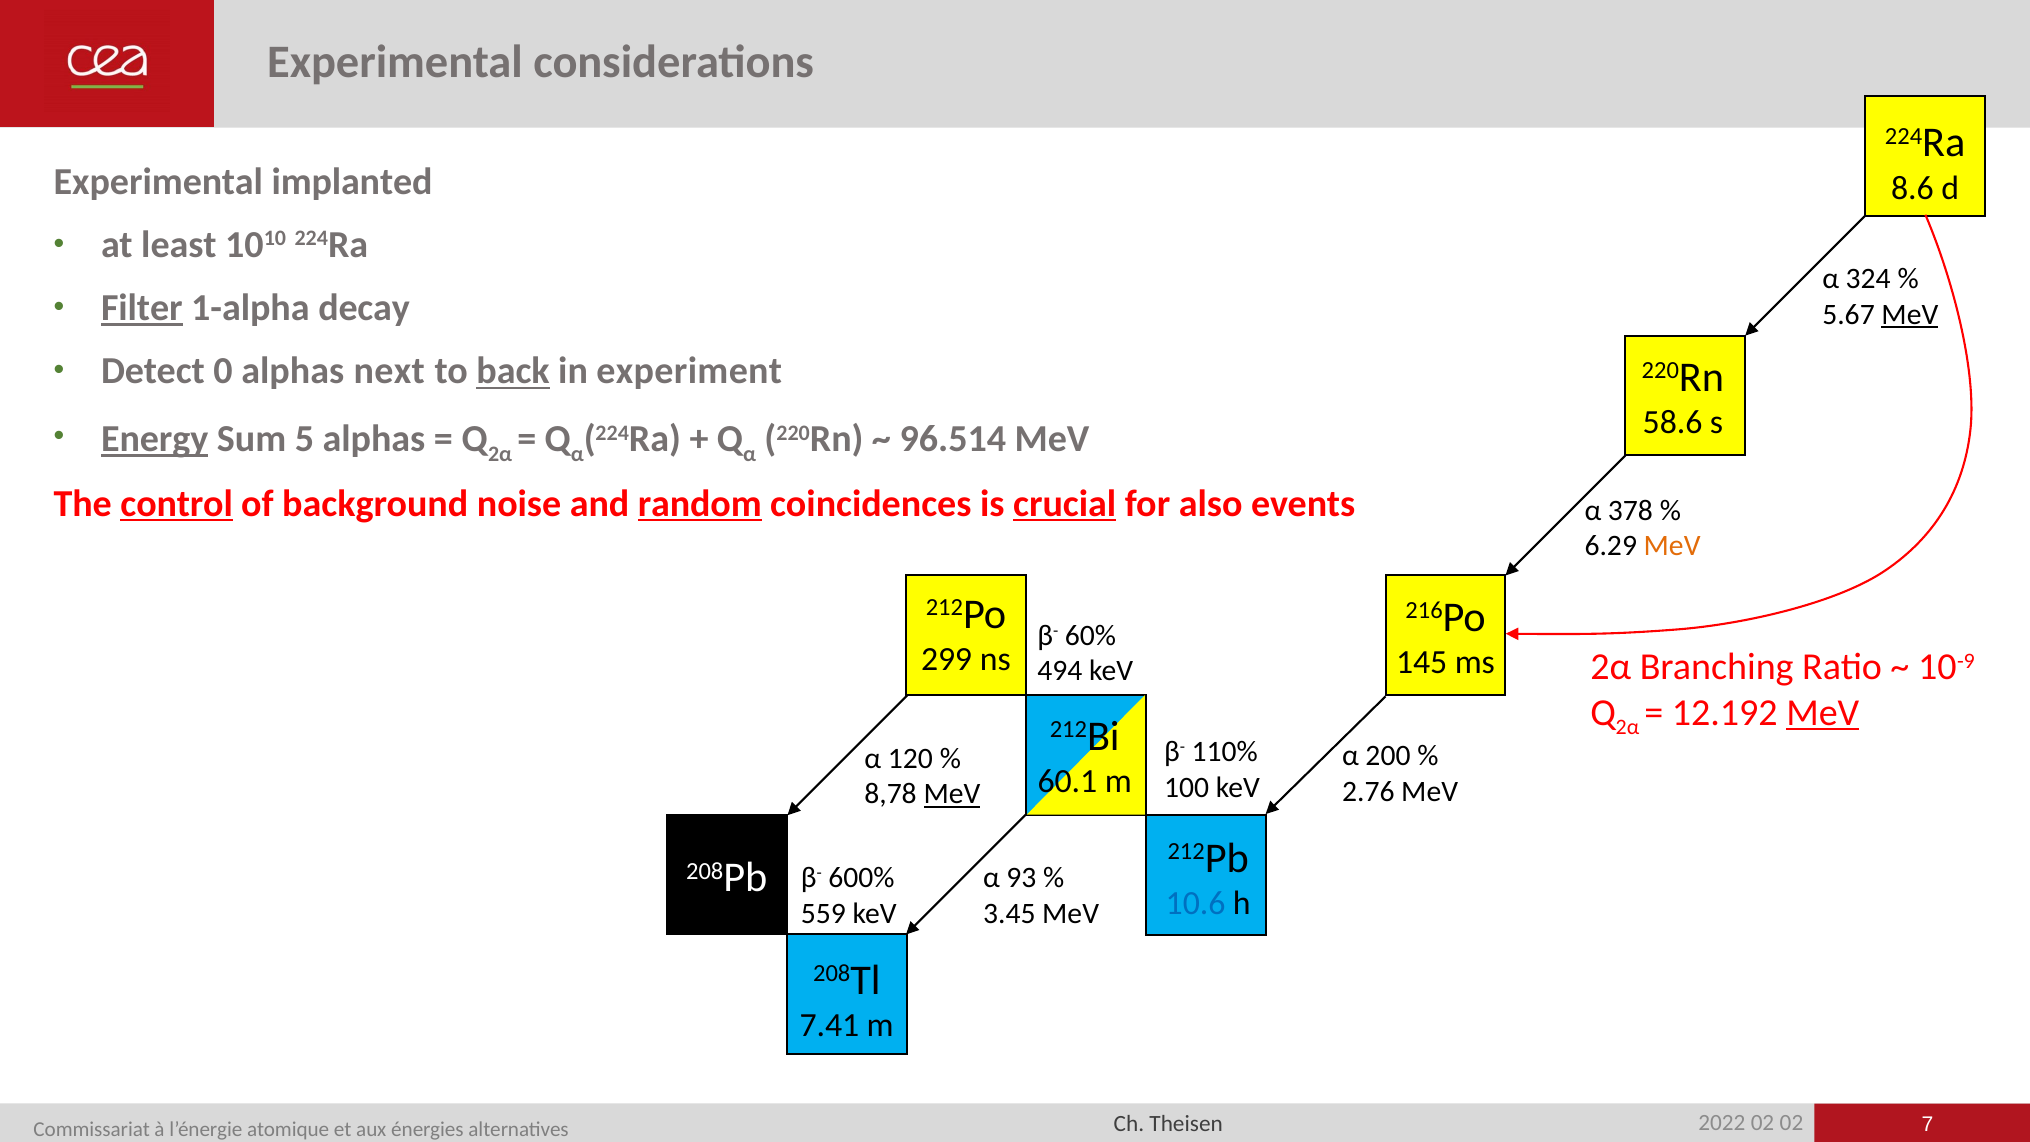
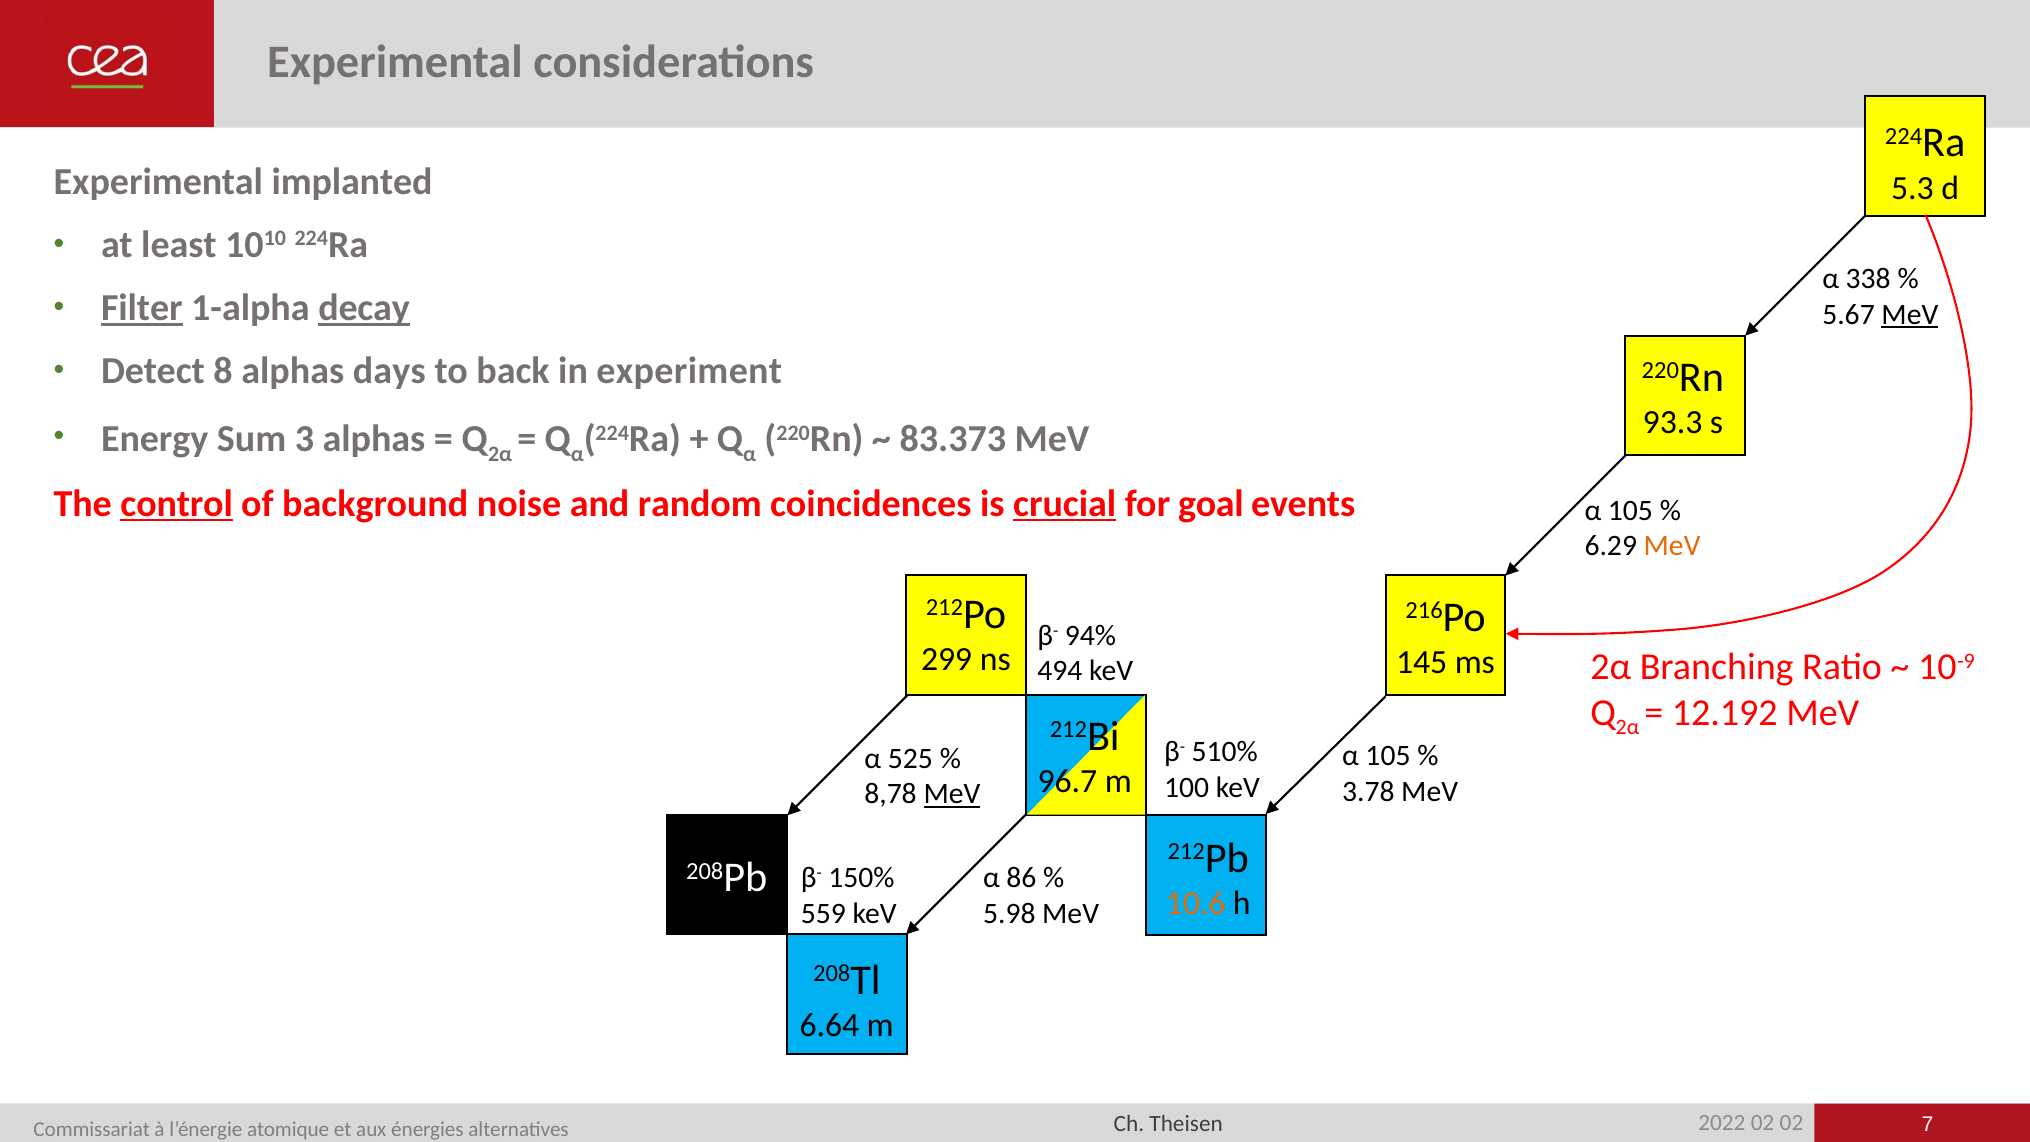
8.6: 8.6 -> 5.3 (1912, 188)
324: 324 -> 338 (1868, 279)
decay underline: none -> present (364, 308)
0: 0 -> 8 (223, 371)
next: next -> days (389, 371)
back underline: present -> none (513, 371)
58.6: 58.6 -> 93.3 (1673, 423)
Energy underline: present -> none (155, 439)
5: 5 -> 3 (304, 439)
96.514: 96.514 -> 83.373 (953, 439)
random underline: present -> none (700, 504)
also: also -> goal (1211, 504)
378: 378 -> 105 (1630, 510)
60%: 60% -> 94% (1090, 635)
MeV underline: present -> none (1823, 713)
110%: 110% -> 510% (1225, 752)
200: 200 -> 105 (1388, 756)
120: 120 -> 525 (910, 758)
60.1: 60.1 -> 96.7 (1067, 781)
2.76: 2.76 -> 3.78 (1368, 791)
600%: 600% -> 150% (861, 878)
93: 93 -> 86 (1021, 878)
10.6 colour: blue -> orange (1196, 903)
3.45: 3.45 -> 5.98 (1009, 913)
7.41: 7.41 -> 6.64 (829, 1025)
